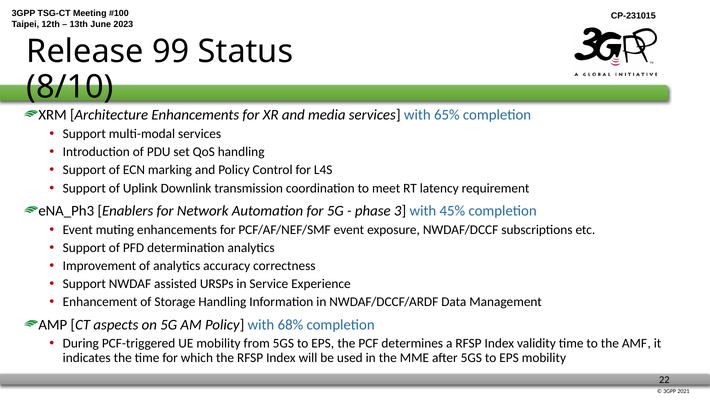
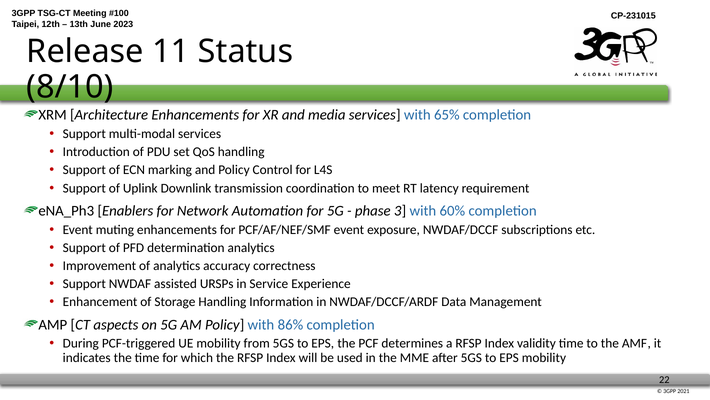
99: 99 -> 11 (171, 52)
45%: 45% -> 60% (452, 210)
68%: 68% -> 86% (290, 324)
